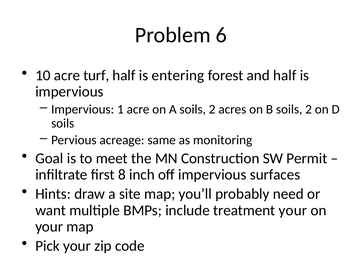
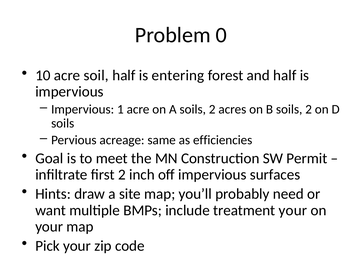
6: 6 -> 0 (221, 35)
turf: turf -> soil (96, 75)
monitoring: monitoring -> efficiencies (223, 140)
first 8: 8 -> 2 (122, 174)
